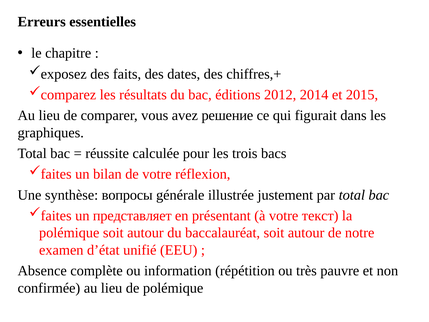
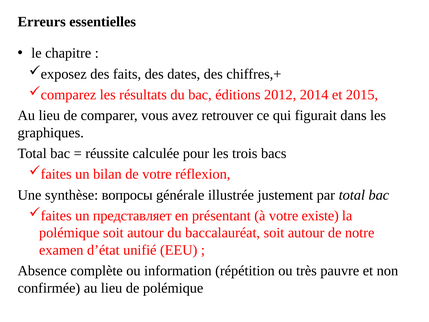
решение: решение -> retrouver (227, 115)
текст: текст -> existe (320, 216)
